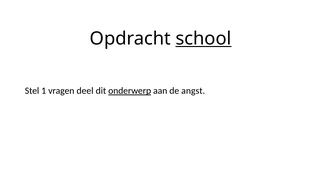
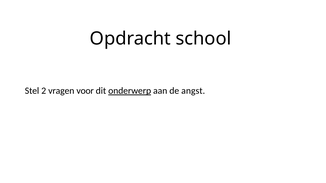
school underline: present -> none (203, 39)
1: 1 -> 2 (44, 91)
deel: deel -> voor (85, 91)
